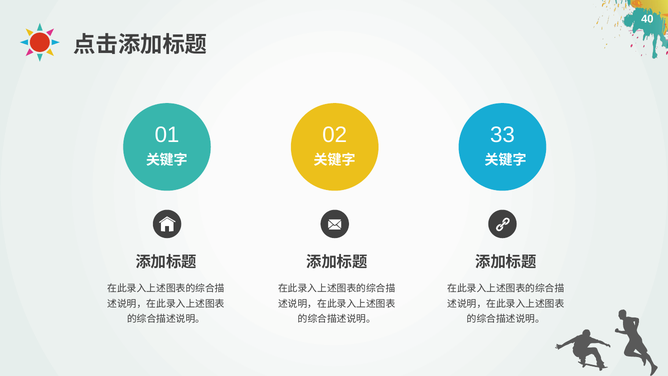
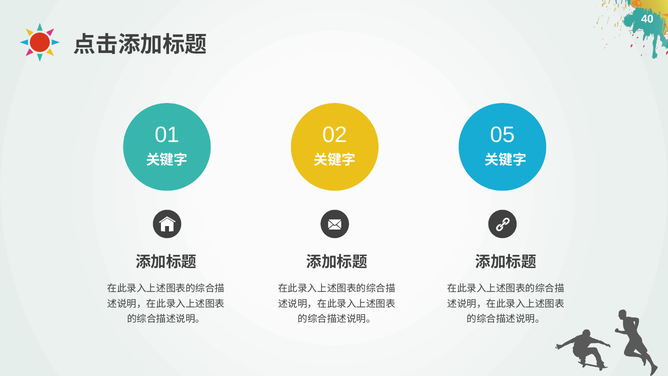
33: 33 -> 05 (502, 135)
